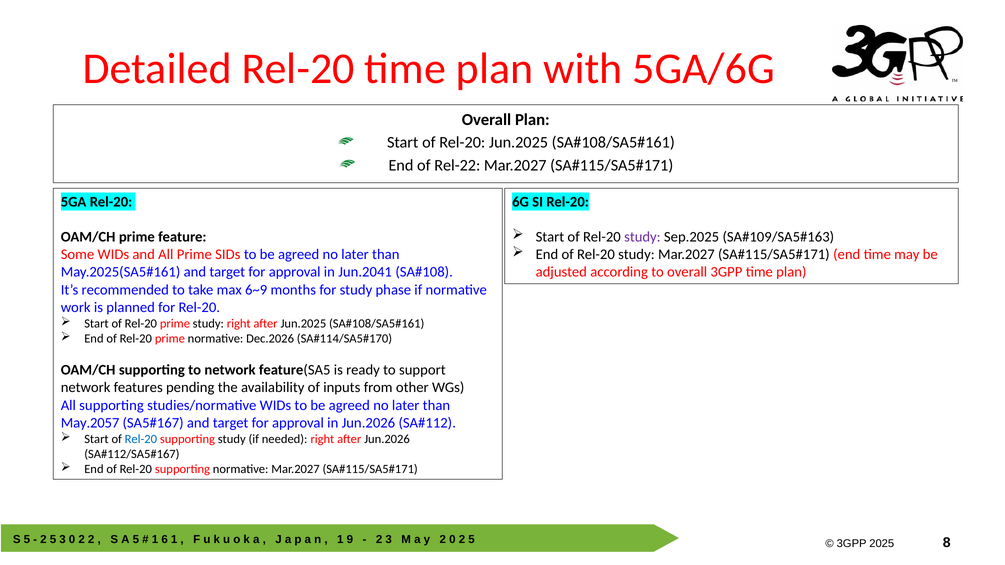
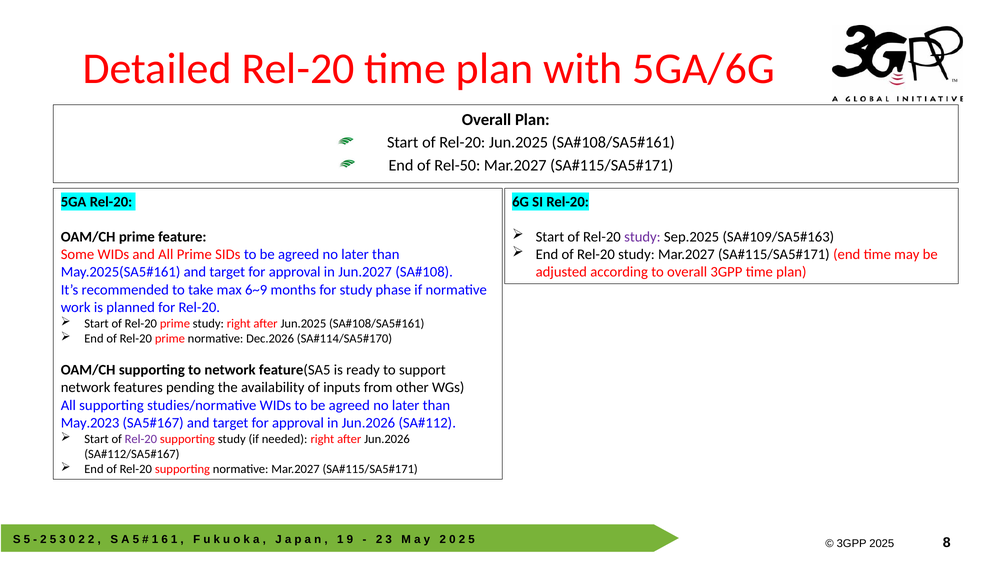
Rel-22: Rel-22 -> Rel-50 (457, 165)
Jun.2041: Jun.2041 -> Jun.2027 (365, 272)
May.2057: May.2057 -> May.2023 (90, 423)
Rel-20 colour: blue -> purple (141, 439)
